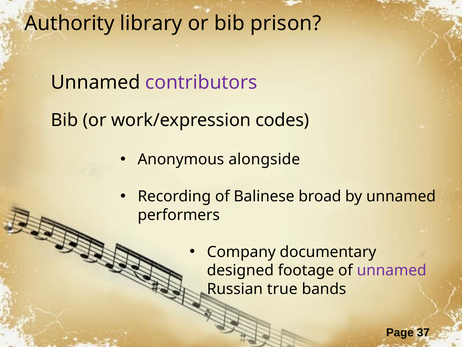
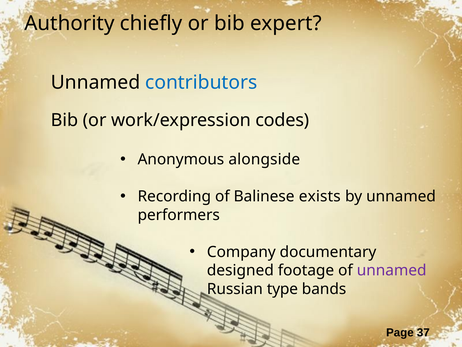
library: library -> chiefly (151, 23)
prison: prison -> expert (286, 23)
contributors colour: purple -> blue (201, 82)
broad: broad -> exists (320, 196)
true: true -> type (282, 289)
